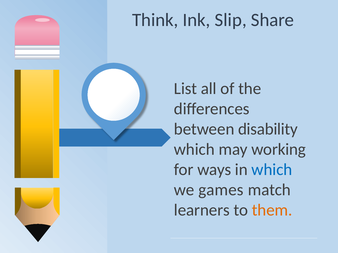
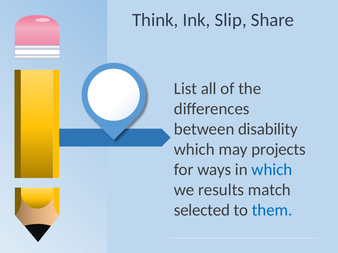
working: working -> projects (279, 150)
games: games -> results (221, 190)
learners: learners -> selected (202, 211)
them colour: orange -> blue (272, 211)
